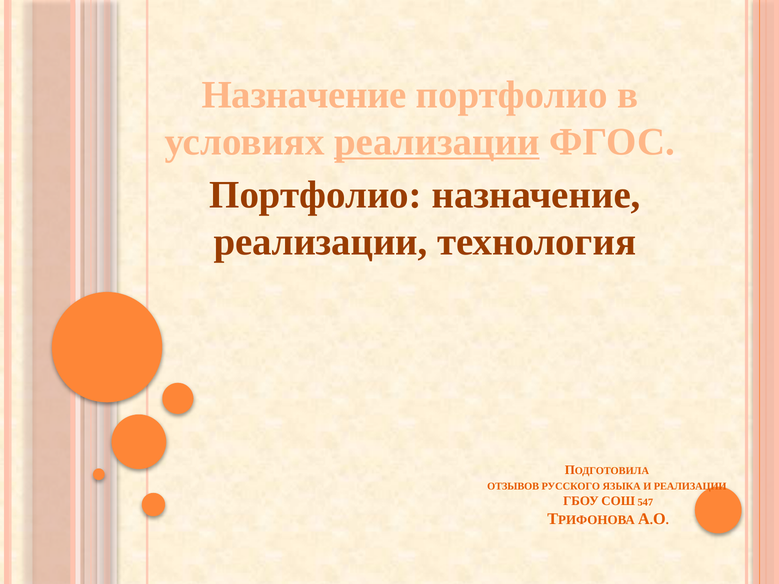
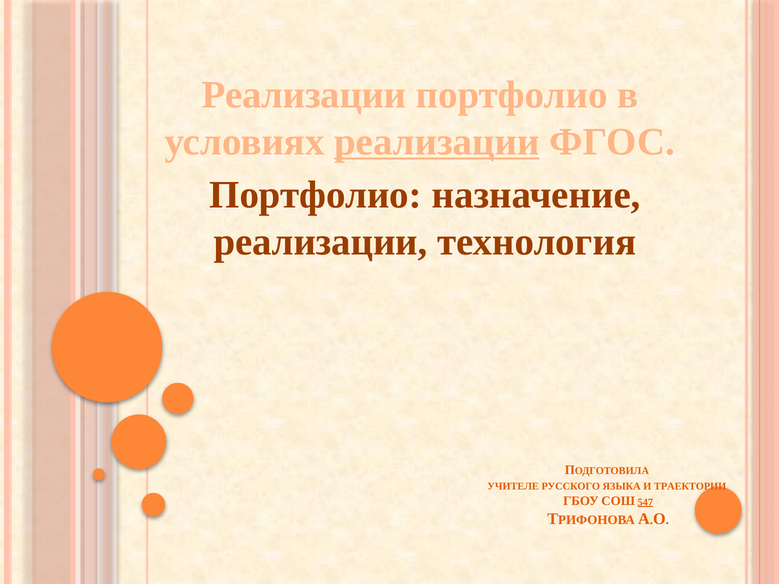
Назначение: Назначение -> Реализации (304, 95)
ОТЗЫВОВ: ОТЗЫВОВ -> УЧИТЕЛЕ (513, 487)
И РЕАЛИЗАЦИИ: РЕАЛИЗАЦИИ -> ТРАЕКТОРИИ (690, 487)
547 underline: none -> present (645, 502)
